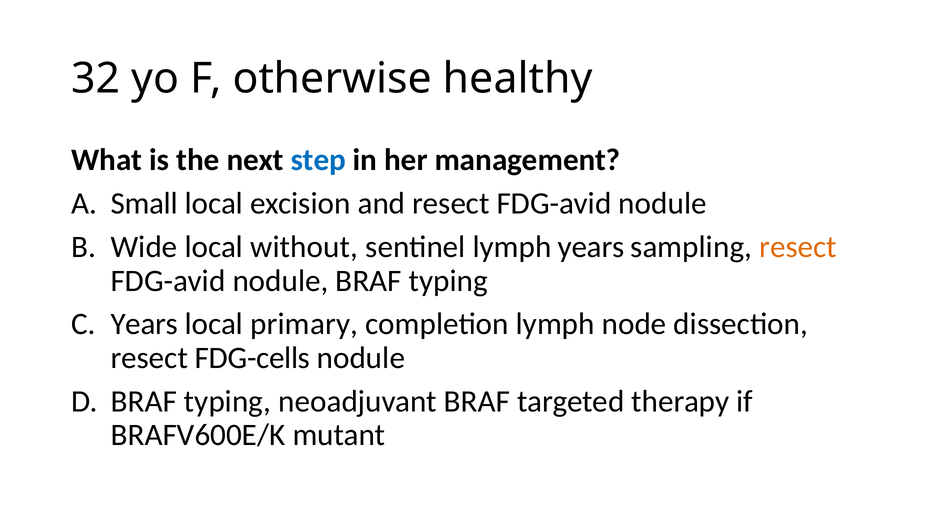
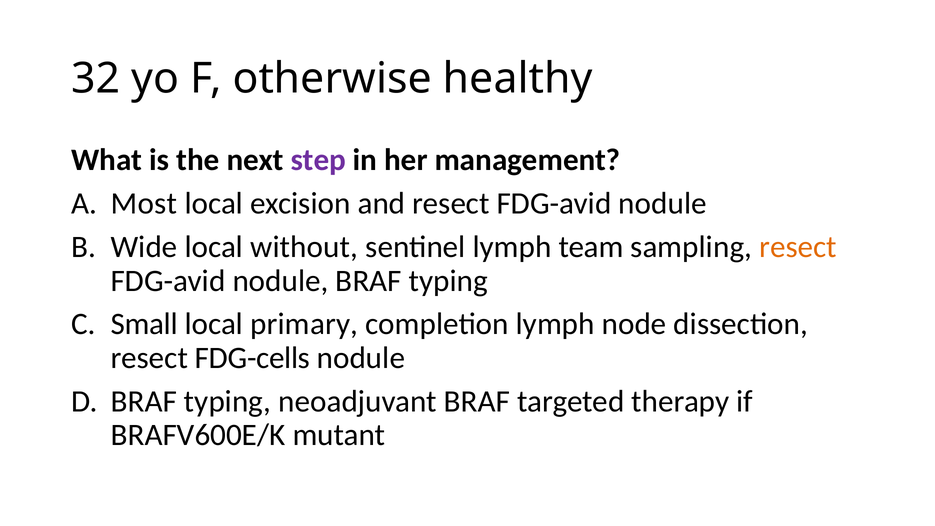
step colour: blue -> purple (318, 160)
Small: Small -> Most (144, 204)
lymph years: years -> team (591, 247)
Years: Years -> Small (144, 324)
